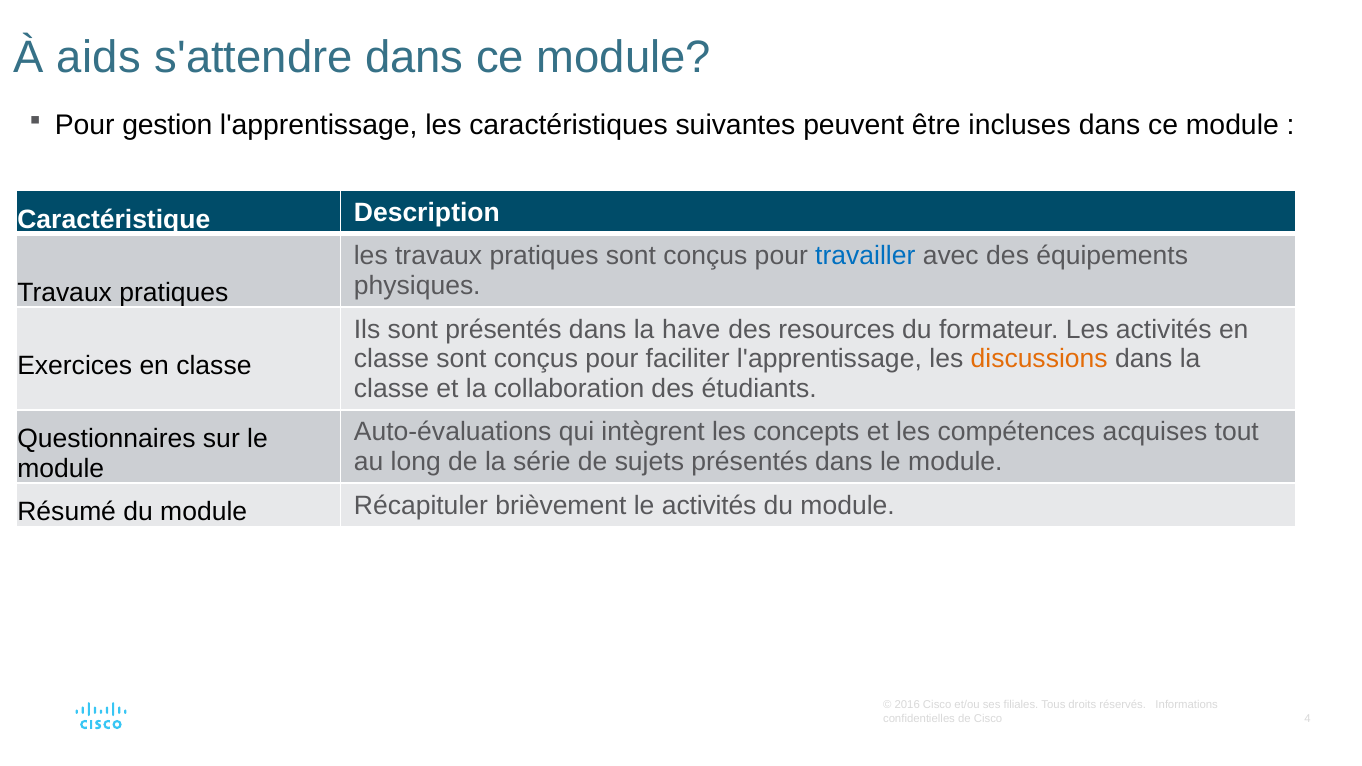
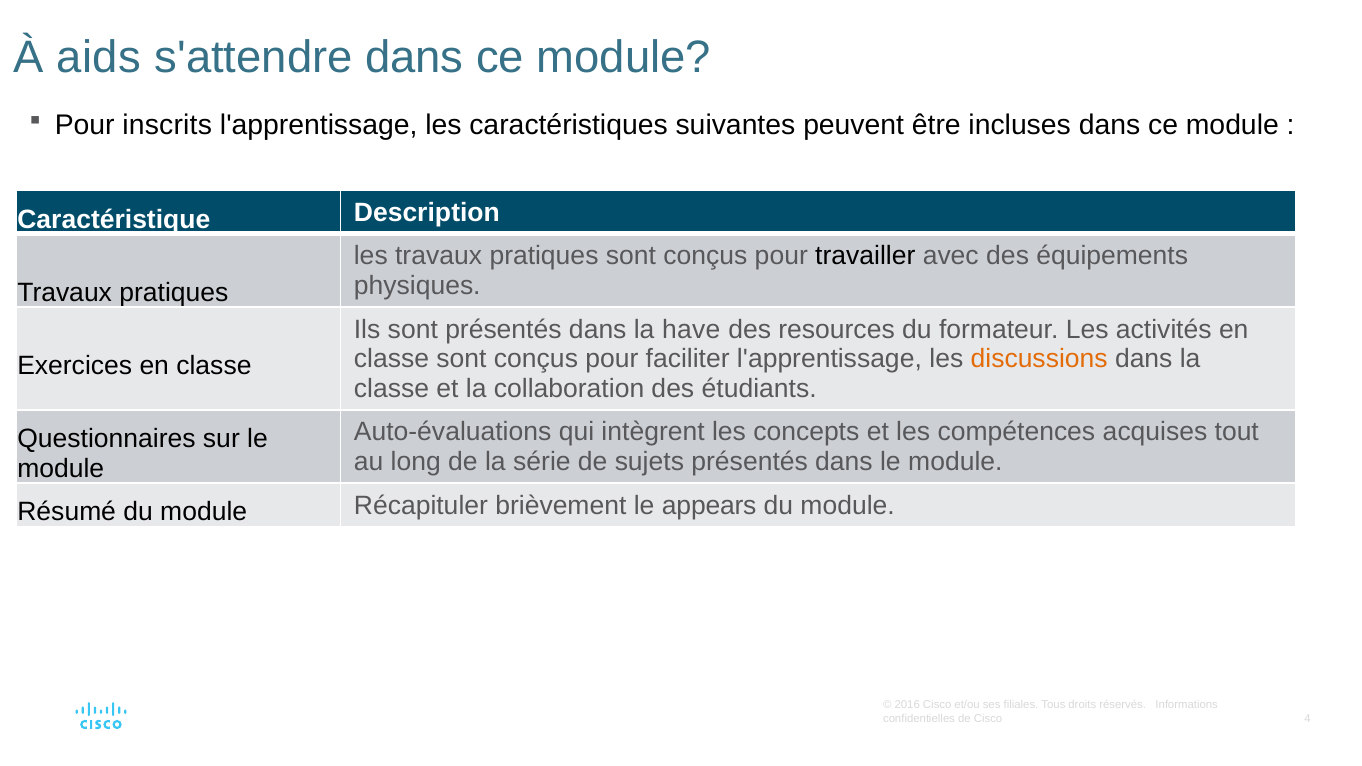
gestion: gestion -> inscrits (167, 125)
travailler colour: blue -> black (865, 256)
le activités: activités -> appears (709, 505)
